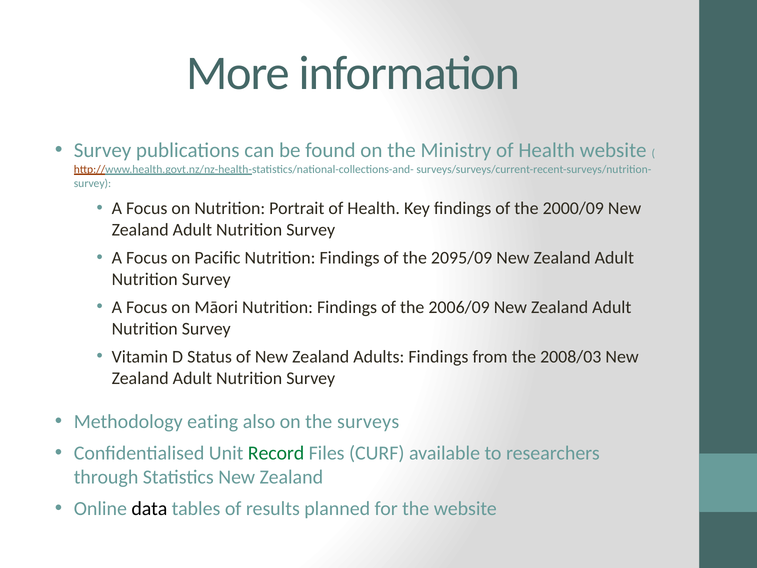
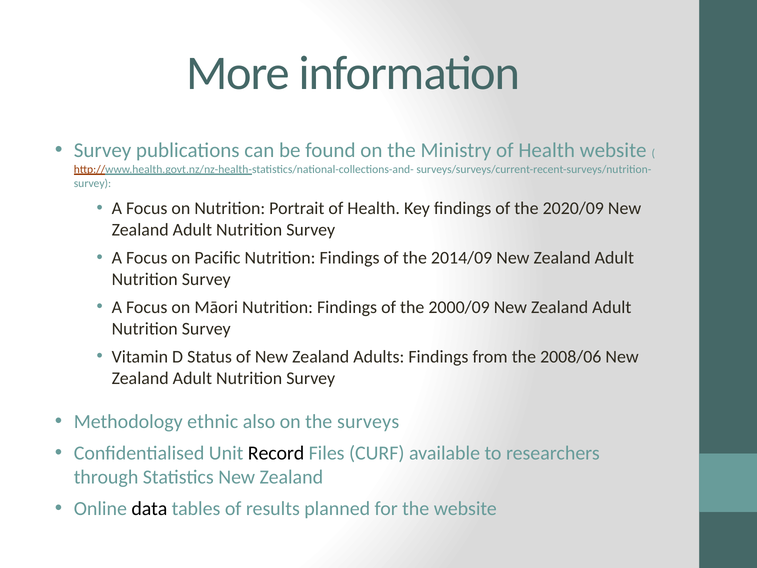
2000/09: 2000/09 -> 2020/09 (573, 208)
2095/09: 2095/09 -> 2014/09 (462, 258)
2006/09: 2006/09 -> 2000/09 (459, 307)
2008/03: 2008/03 -> 2008/06 (571, 356)
eating: eating -> ethnic (213, 421)
Record colour: green -> black (276, 453)
